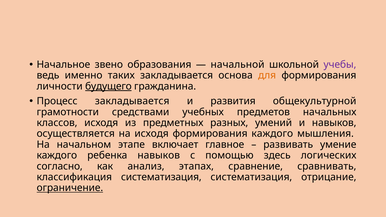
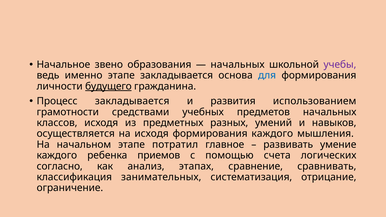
начальной: начальной -> начальных (238, 65)
именно таких: таких -> этапе (121, 75)
для colour: orange -> blue (267, 75)
общекультурной: общекультурной -> использованием (315, 101)
включает: включает -> потратил (175, 145)
ребенка навыков: навыков -> приемов (159, 155)
здесь: здесь -> счета (277, 155)
классификация систематизация: систематизация -> занимательных (161, 177)
ограничение underline: present -> none (70, 188)
